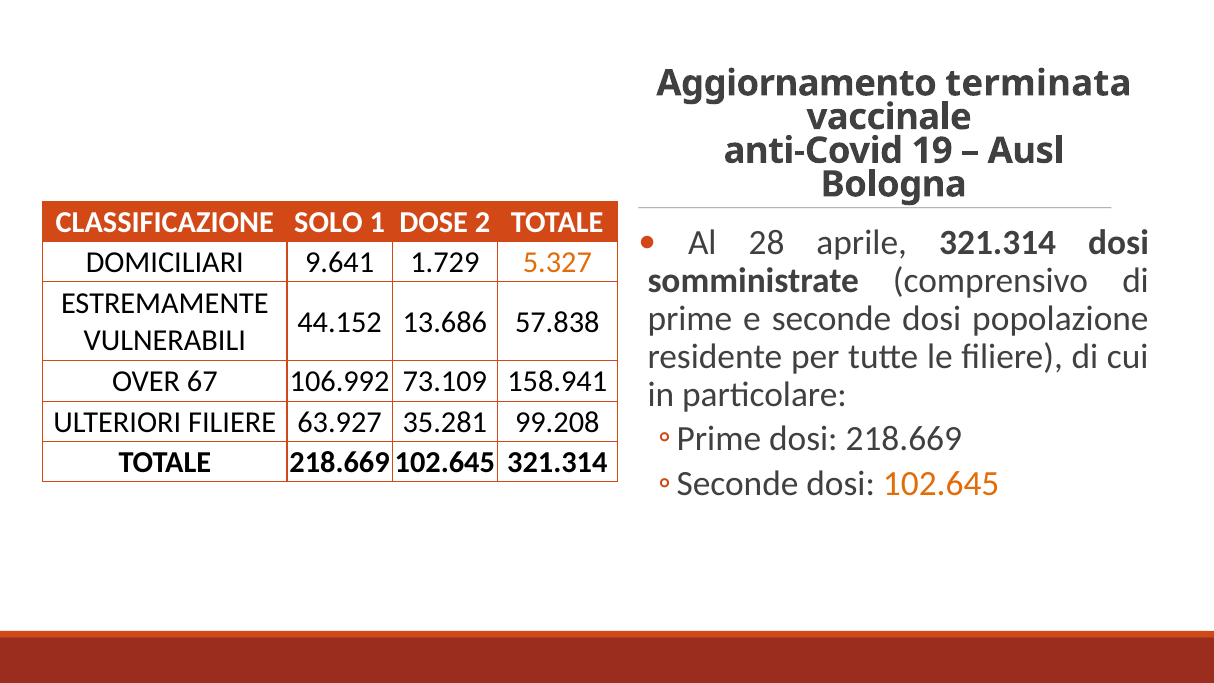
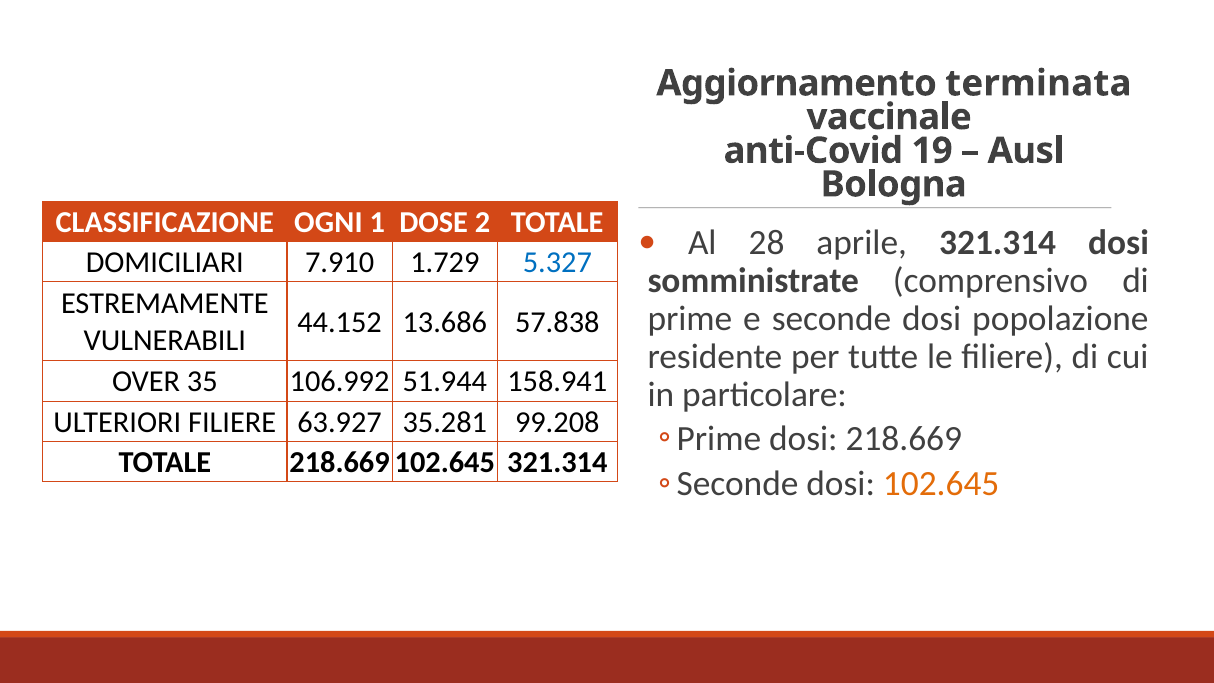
SOLO: SOLO -> OGNI (328, 222)
9.641: 9.641 -> 7.910 (340, 263)
5.327 colour: orange -> blue (557, 263)
67: 67 -> 35 (202, 382)
73.109: 73.109 -> 51.944 (445, 382)
